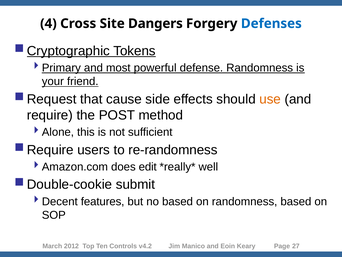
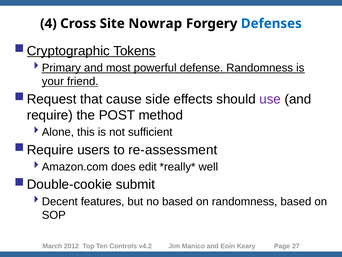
Dangers: Dangers -> Nowrap (155, 23)
use colour: orange -> purple (270, 99)
re-randomness: re-randomness -> re-assessment (173, 150)
